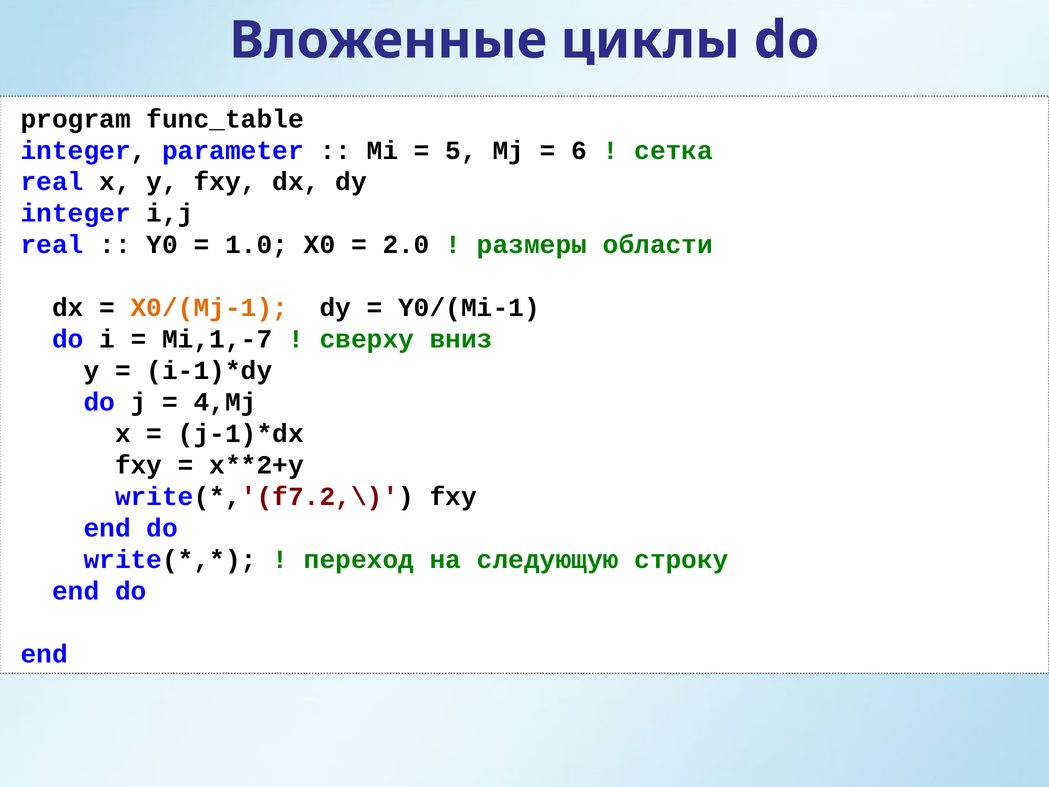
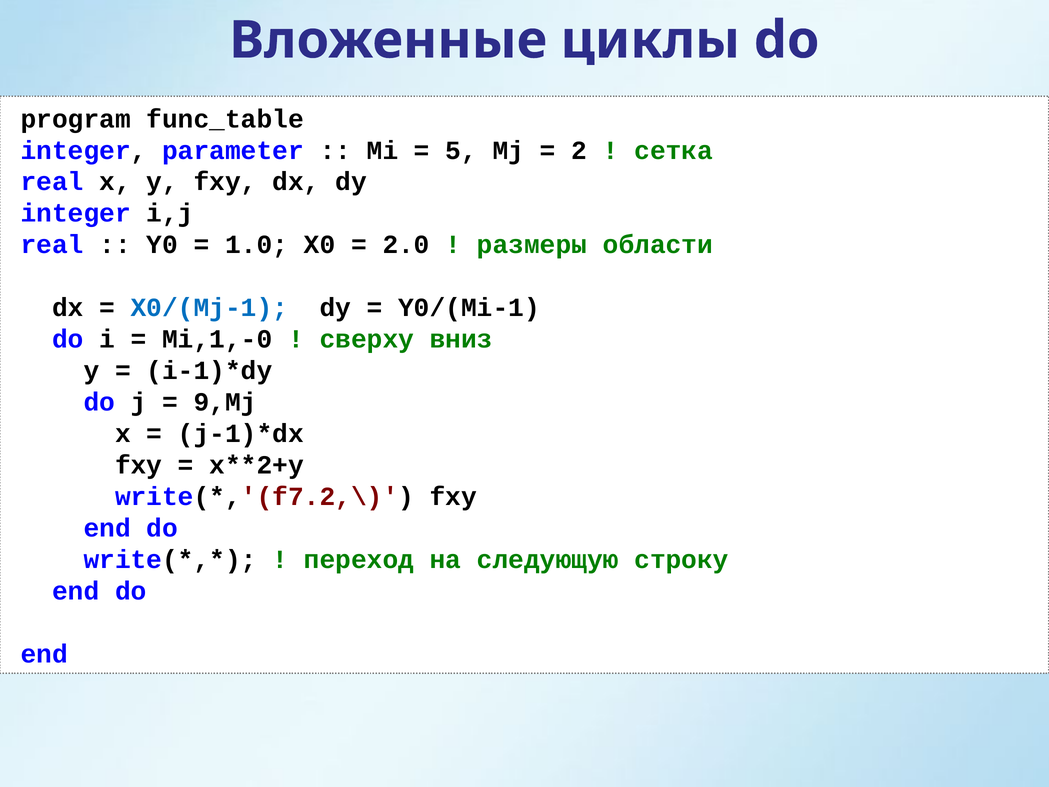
6: 6 -> 2 (579, 150)
X0/(Mj-1 colour: orange -> blue (209, 308)
Mi,1,-7: Mi,1,-7 -> Mi,1,-0 (217, 339)
4,Mj: 4,Mj -> 9,Mj (225, 402)
